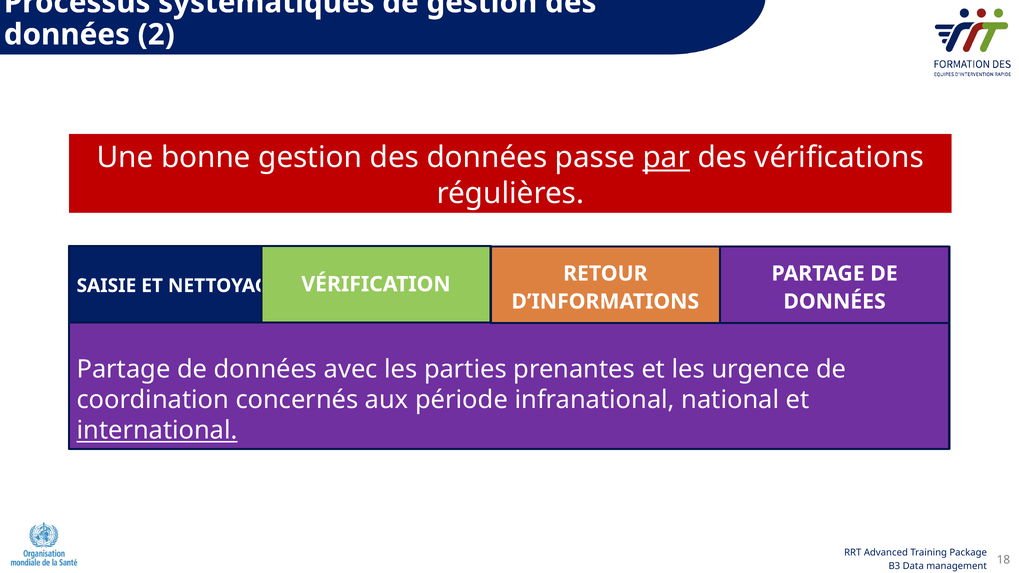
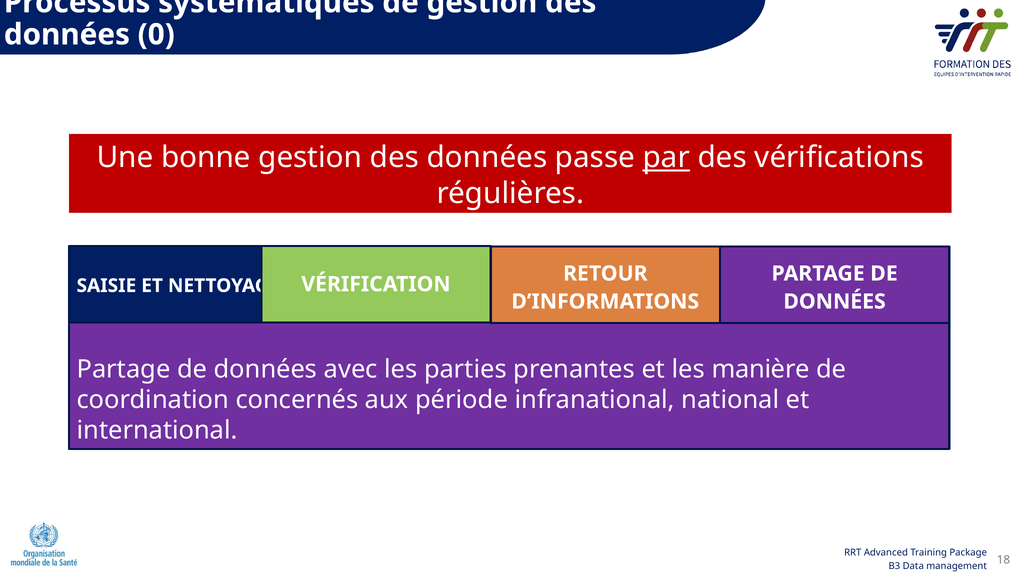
2: 2 -> 0 (156, 35)
urgence: urgence -> manière (761, 370)
international underline: present -> none (157, 431)
